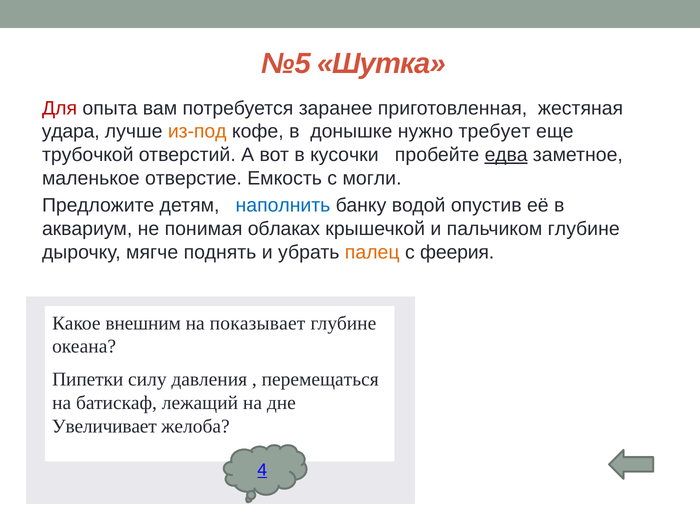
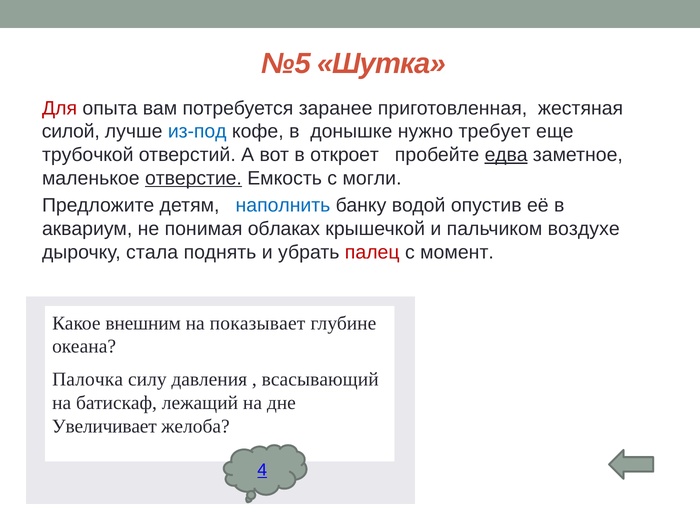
удара: удара -> силой (71, 132)
из-под colour: orange -> blue (197, 132)
кусочки: кусочки -> откроет (344, 155)
отверстие underline: none -> present (193, 178)
пальчиком глубине: глубине -> воздухе (584, 229)
мягче: мягче -> стала (152, 252)
палец colour: orange -> red (372, 252)
феерия: феерия -> момент (457, 252)
Пипетки: Пипетки -> Палочка (88, 380)
перемещаться: перемещаться -> всасывающий (320, 380)
